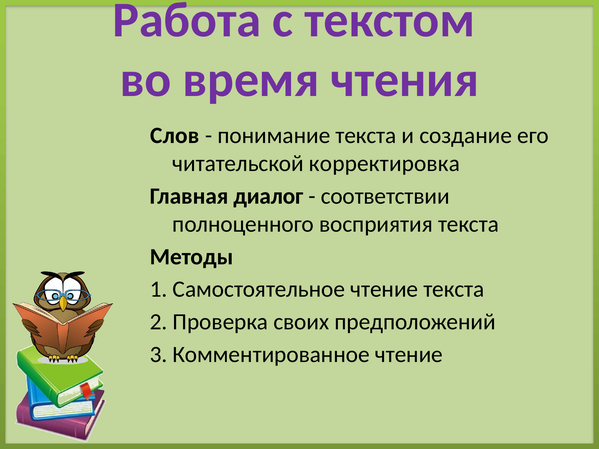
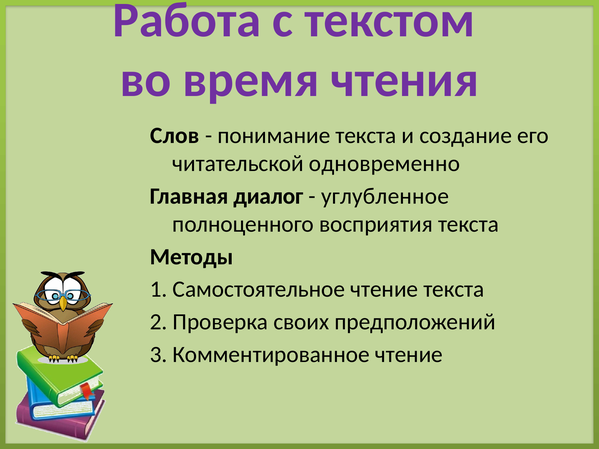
корректировка: корректировка -> одновременно (385, 164)
соответствии: соответствии -> углубленное (385, 196)
